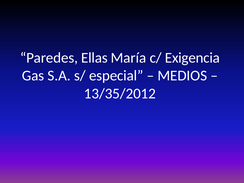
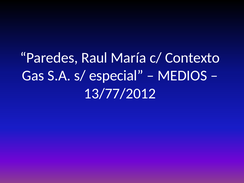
Ellas: Ellas -> Raul (94, 58)
Exigencia: Exigencia -> Contexto (192, 58)
13/35/2012: 13/35/2012 -> 13/77/2012 (120, 94)
